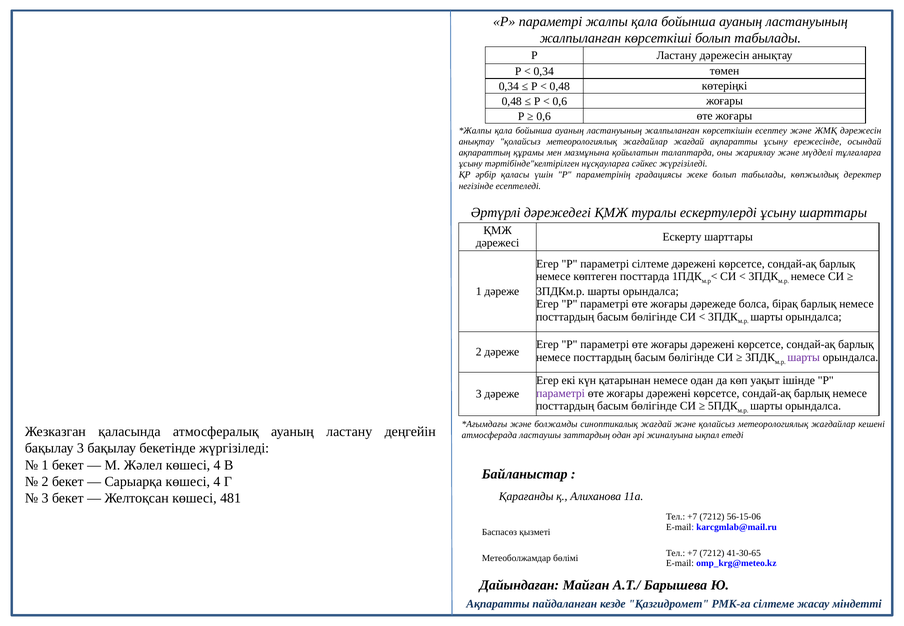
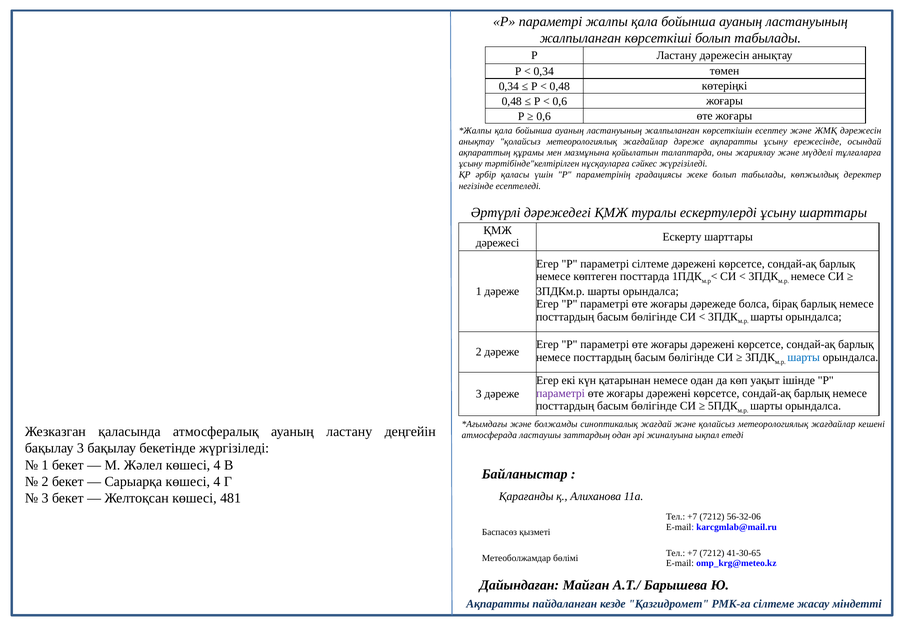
жағдайлар жағдай: жағдай -> дәреже (689, 142)
шарты colour: purple -> blue (804, 357)
56-15-06: 56-15-06 -> 56-32-06 (744, 517)
